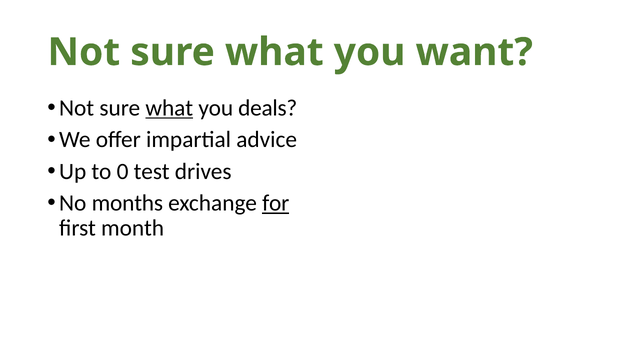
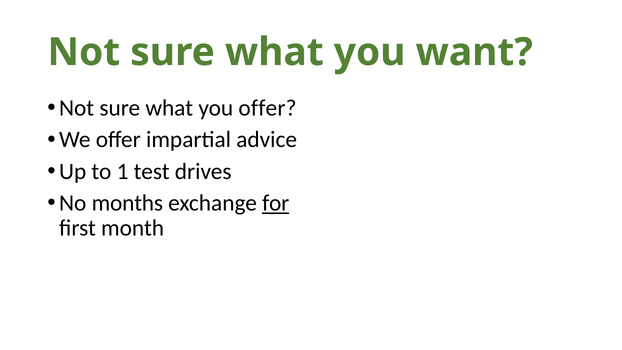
what underline: present -> none (169, 108)
you deals: deals -> offer (267, 108)
0: 0 -> 1 (123, 171)
